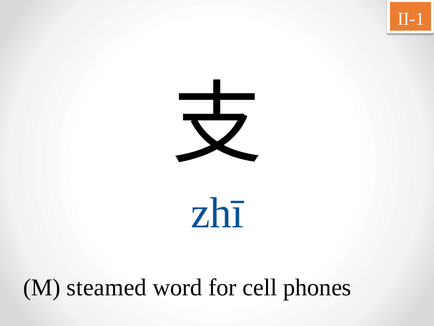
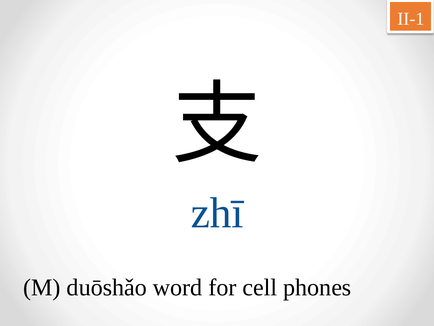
steamed: steamed -> duōshǎo (107, 287)
